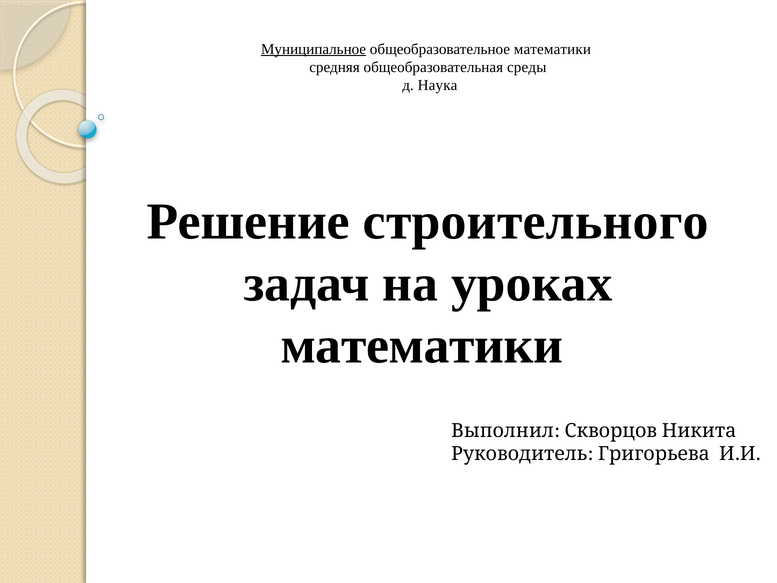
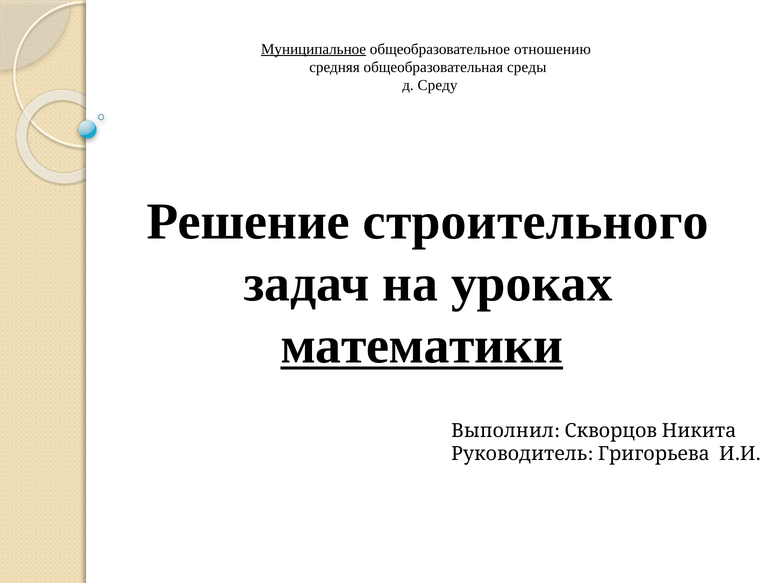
общеобразовательное математики: математики -> отношению (552, 49)
Наука: Наука -> Среду (438, 85)
математики underline: none -> present (422, 346)
